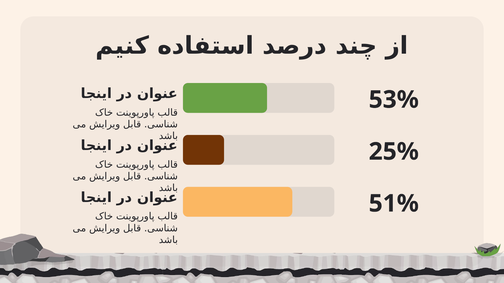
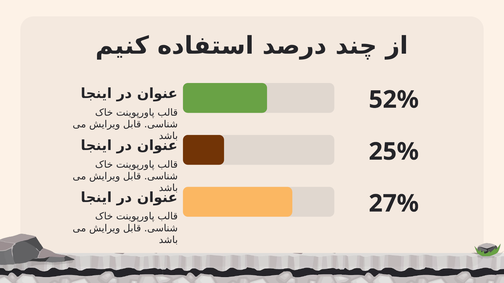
53%: 53% -> 52% (394, 100)
51%: 51% -> 27% (394, 204)
